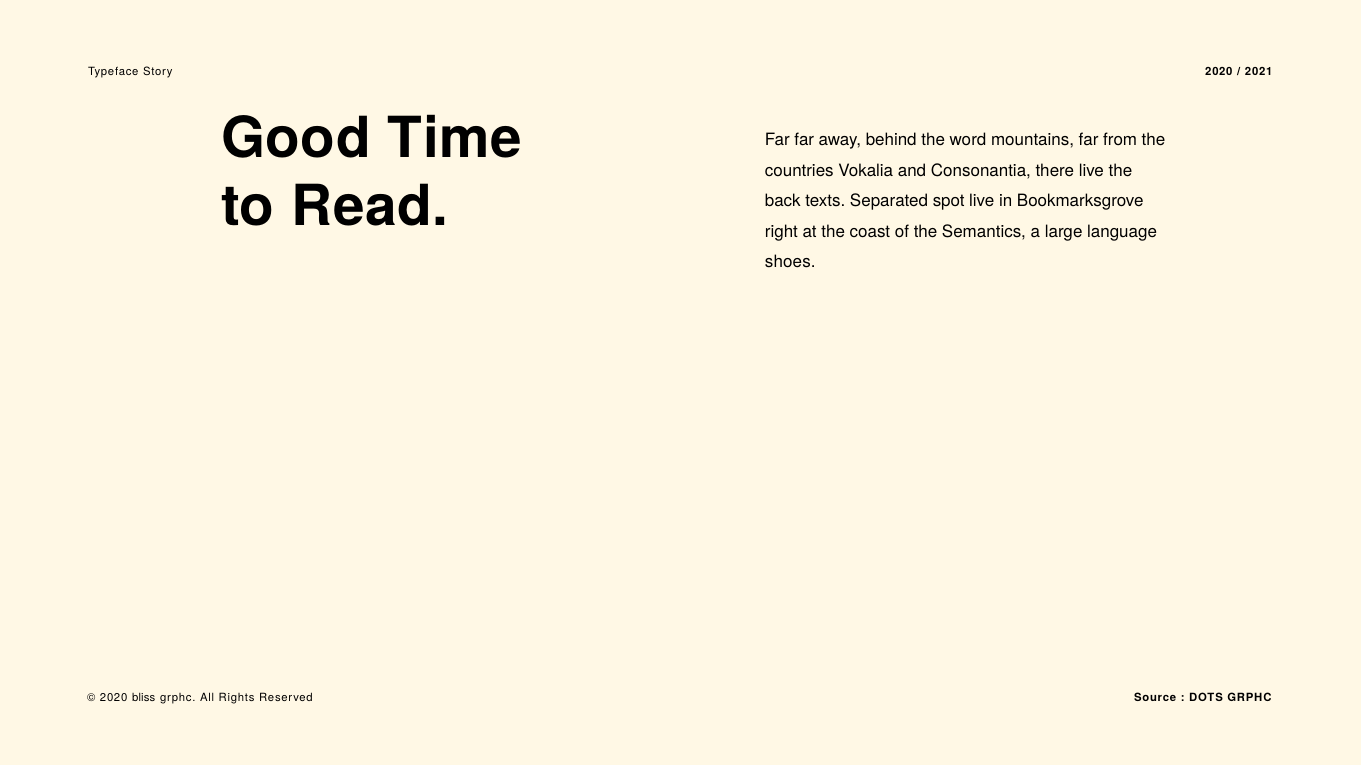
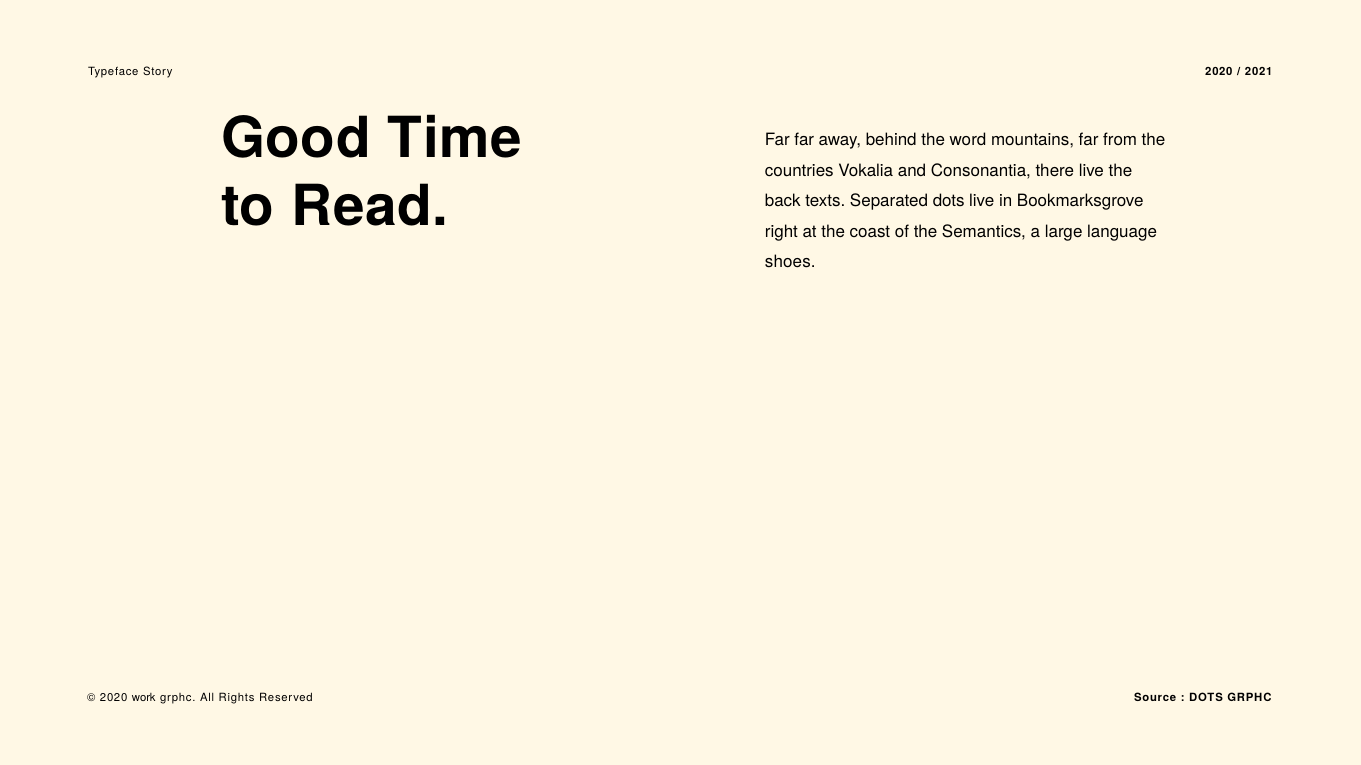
Separated spot: spot -> dots (949, 201)
bliss: bliss -> work (144, 698)
